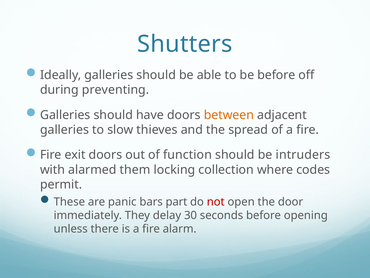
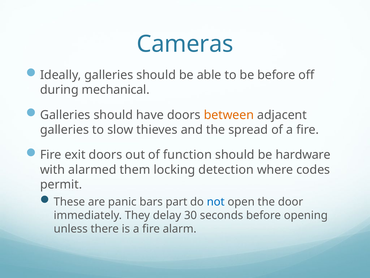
Shutters: Shutters -> Cameras (185, 44)
preventing: preventing -> mechanical (116, 90)
intruders: intruders -> hardware (303, 155)
collection: collection -> detection (226, 169)
not colour: red -> blue (216, 201)
